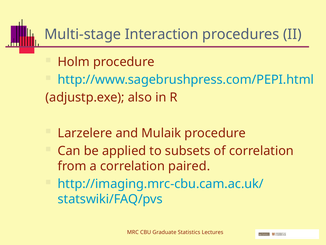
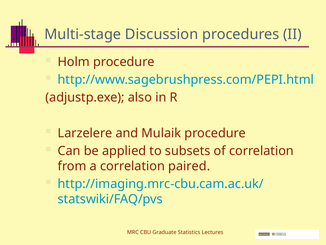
Interaction: Interaction -> Discussion (162, 34)
